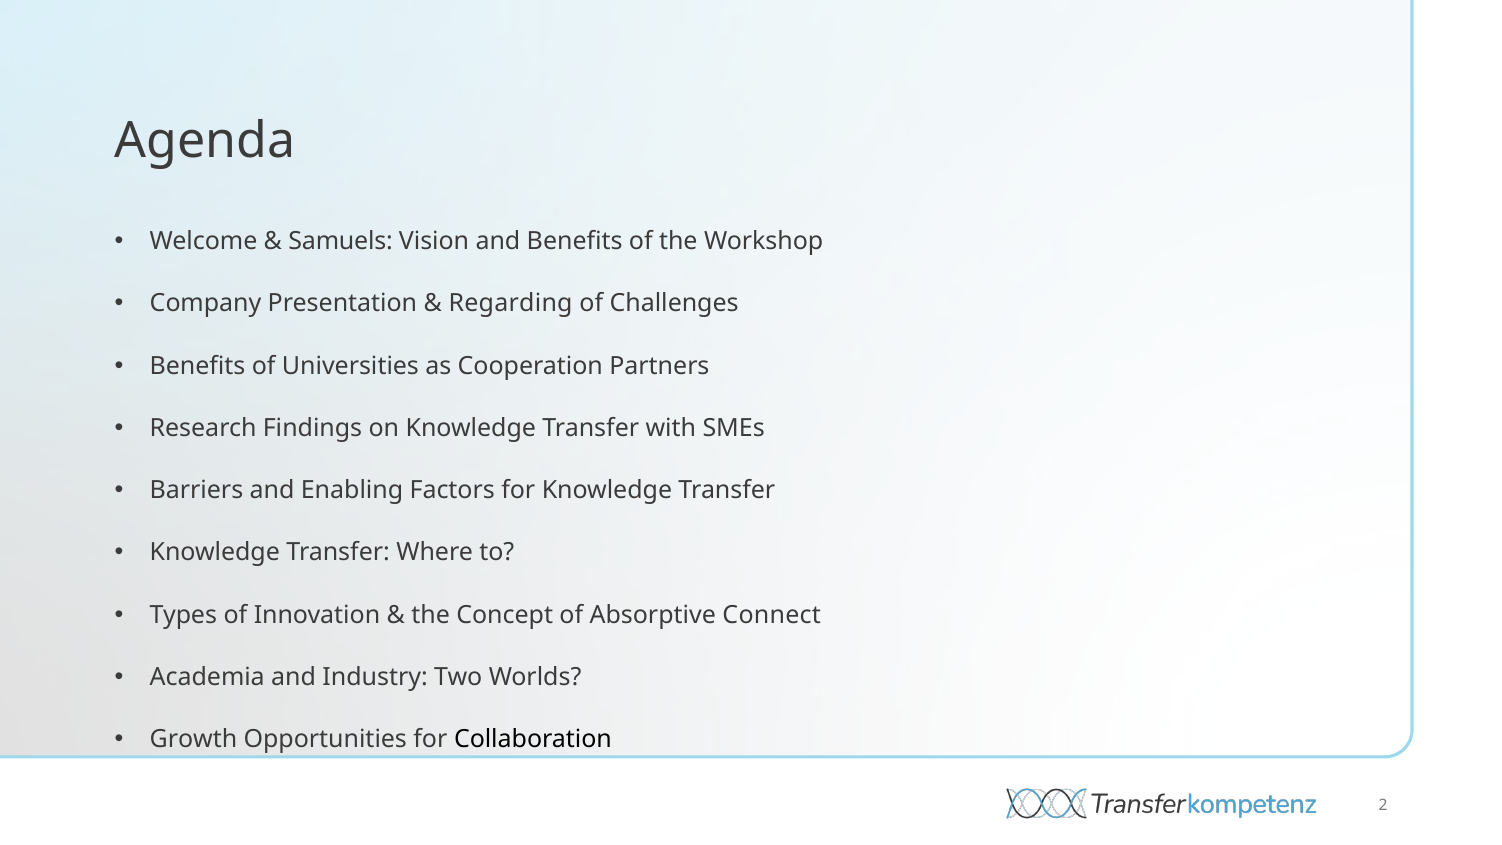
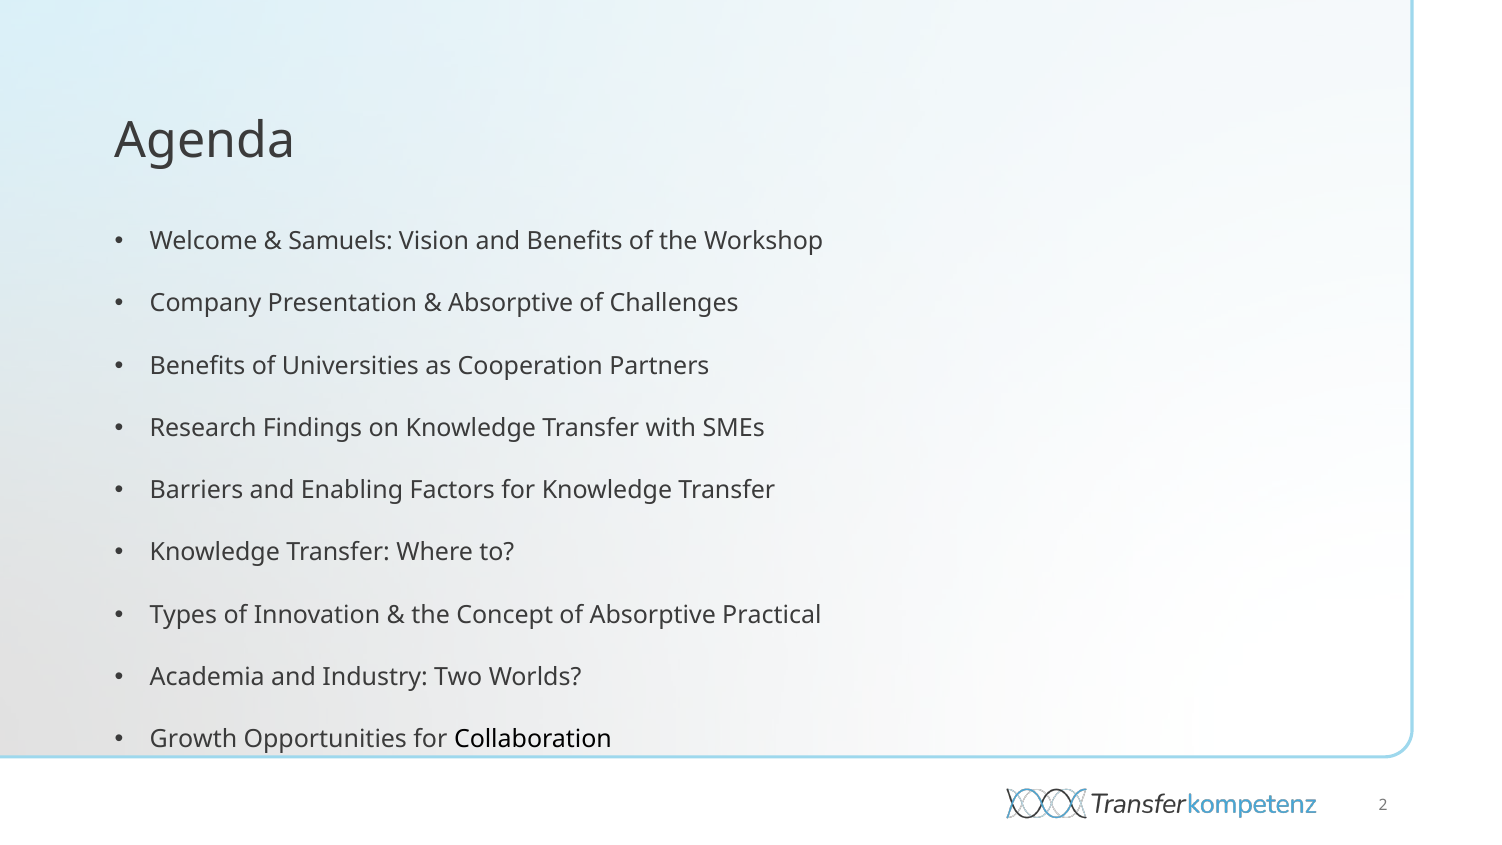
Regarding: Regarding -> Absorptive (511, 304)
Connect: Connect -> Practical (772, 615)
